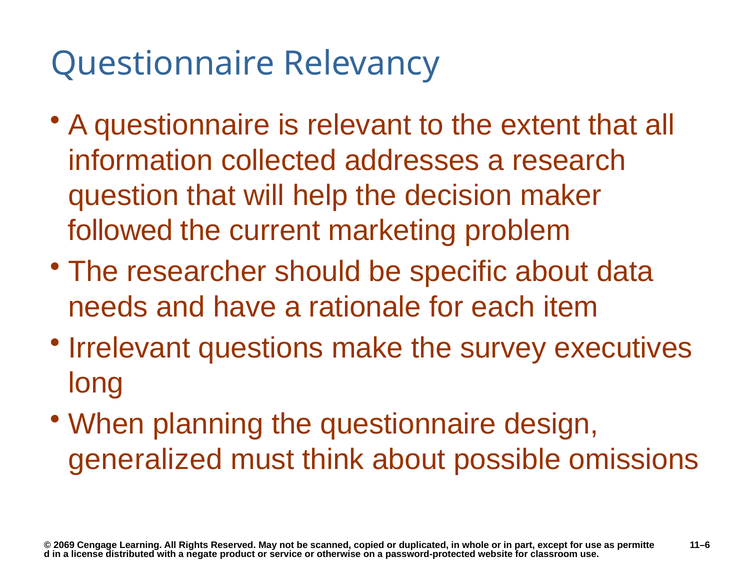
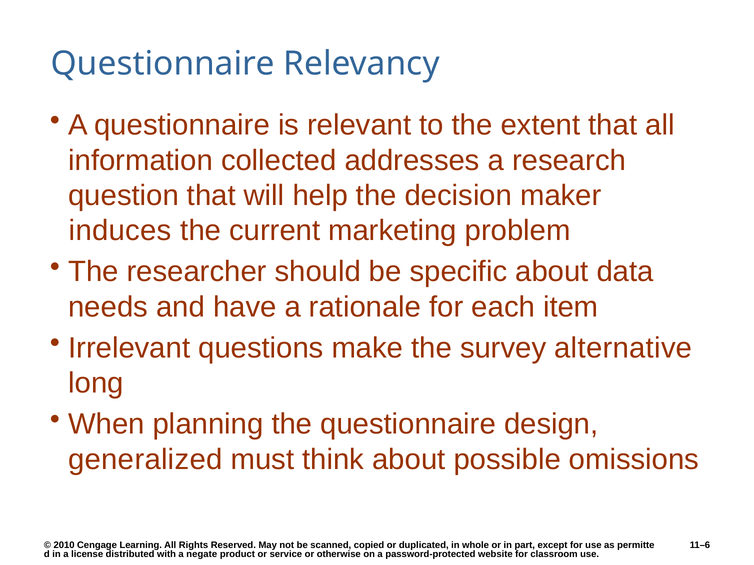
followed: followed -> induces (120, 231)
executives: executives -> alternative (623, 348)
2069: 2069 -> 2010 (64, 545)
